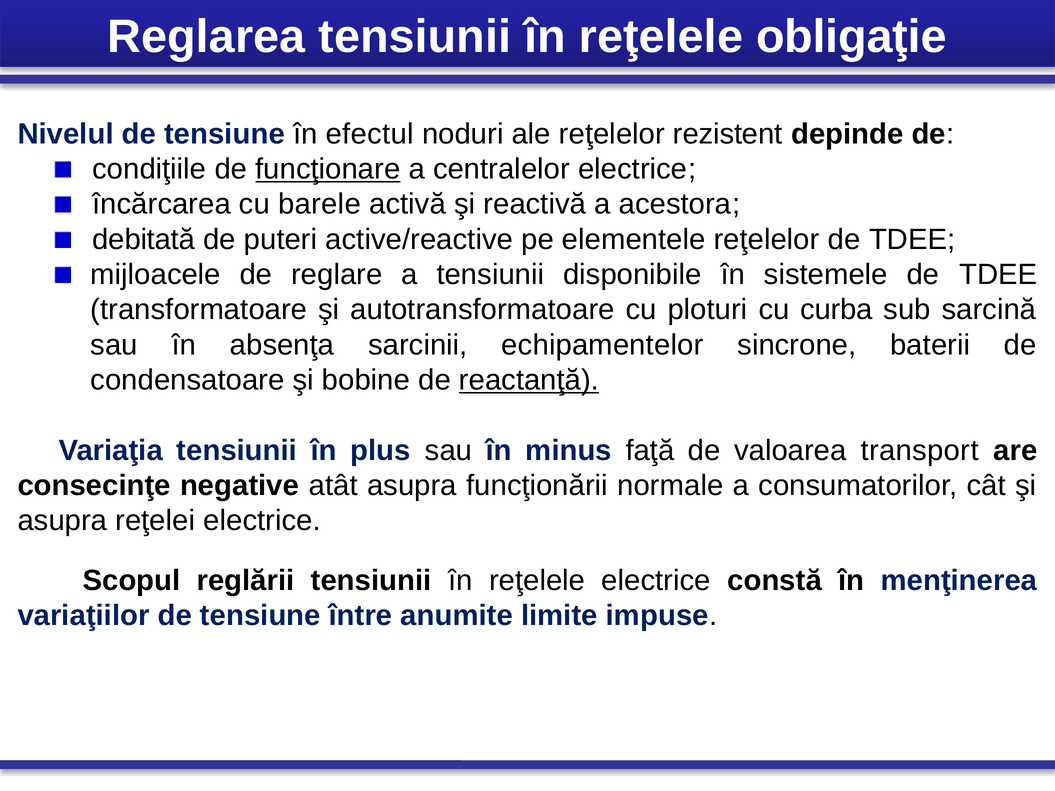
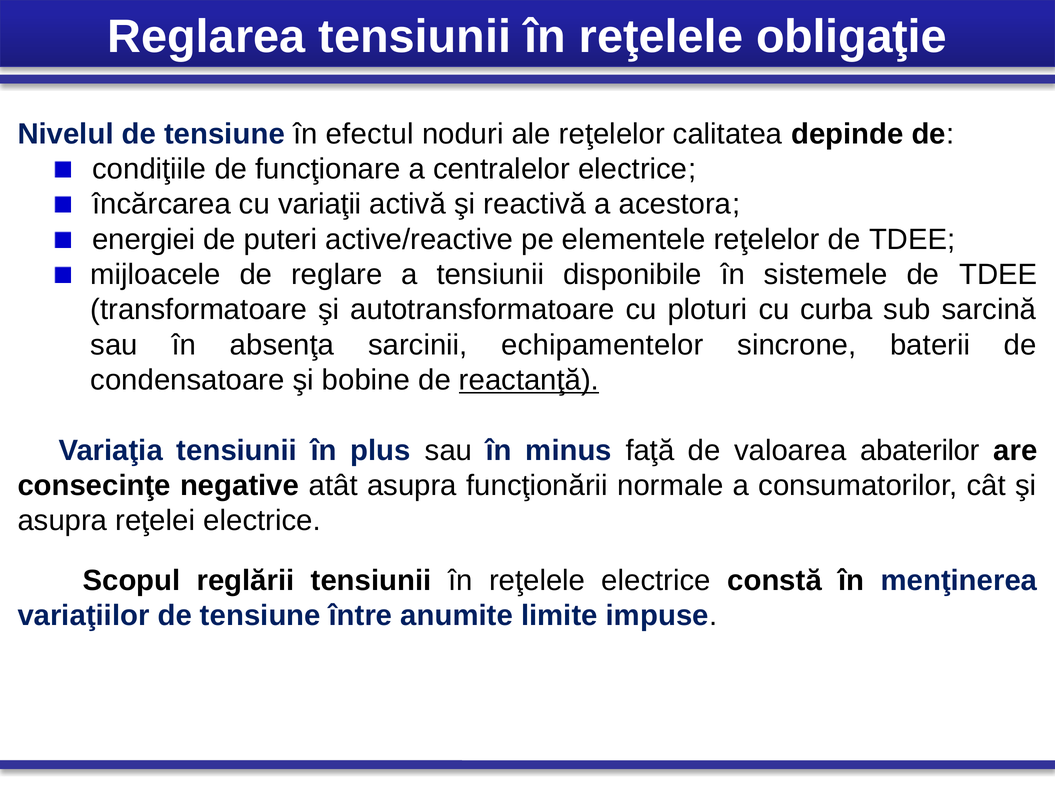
rezistent: rezistent -> calitatea (728, 134)
funcţionare underline: present -> none (328, 169)
barele: barele -> variaţii (320, 204)
debitată: debitată -> energiei (144, 239)
transport: transport -> abaterilor (920, 451)
